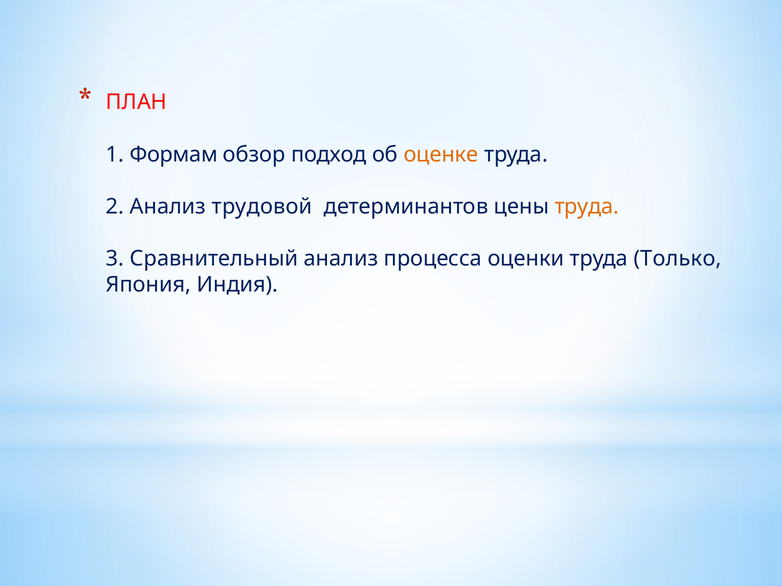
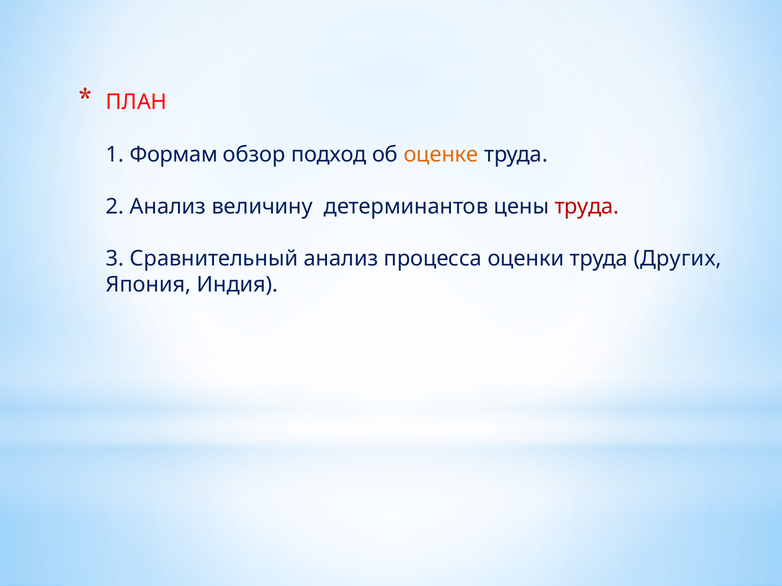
трудовой: трудовой -> величину (262, 207)
труда colour: orange -> red (587, 207)
Только: Только -> Других (678, 259)
